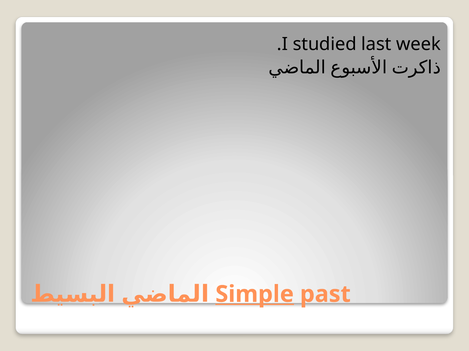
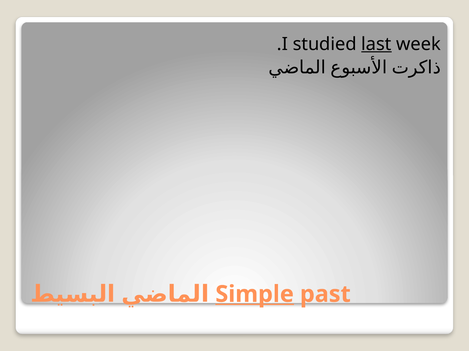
last underline: none -> present (376, 44)
